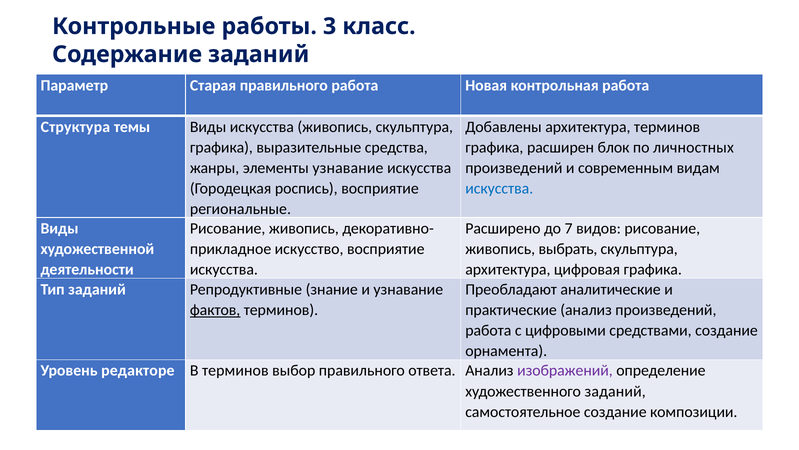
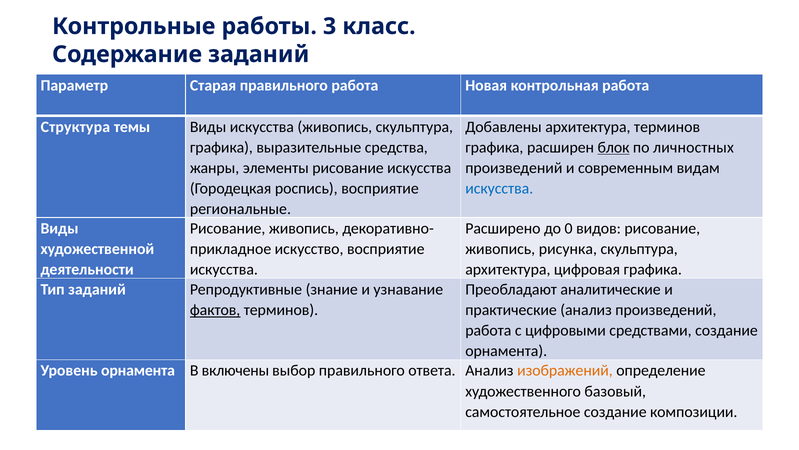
блок underline: none -> present (614, 147)
элементы узнавание: узнавание -> рисование (348, 168)
7: 7 -> 0 (569, 228)
выбрать: выбрать -> рисунка (568, 249)
Уровень редакторе: редакторе -> орнамента (138, 370)
В терминов: терминов -> включены (235, 370)
изображений colour: purple -> orange (565, 370)
художественного заданий: заданий -> базовый (615, 391)
